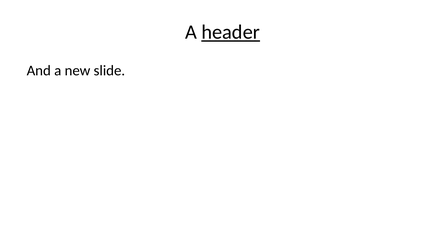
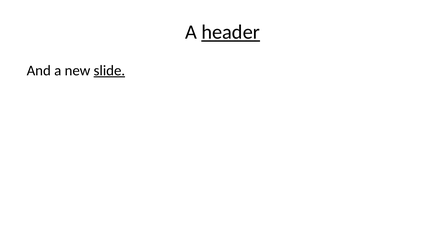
slide underline: none -> present (109, 71)
